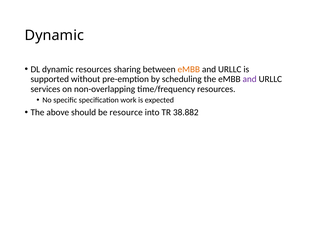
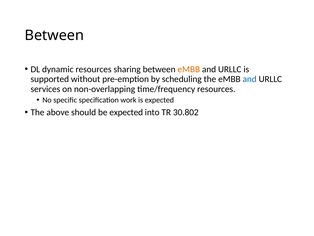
Dynamic: Dynamic -> Between (54, 35)
and colour: purple -> blue (250, 79)
be resource: resource -> expected (126, 112)
38.882: 38.882 -> 30.802 (186, 112)
